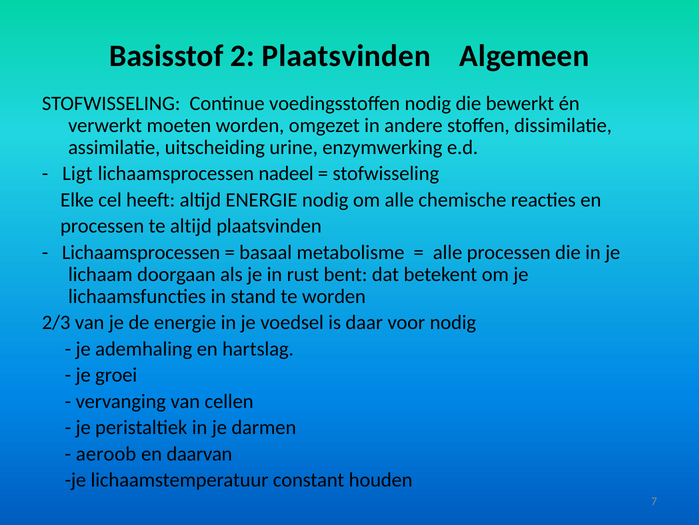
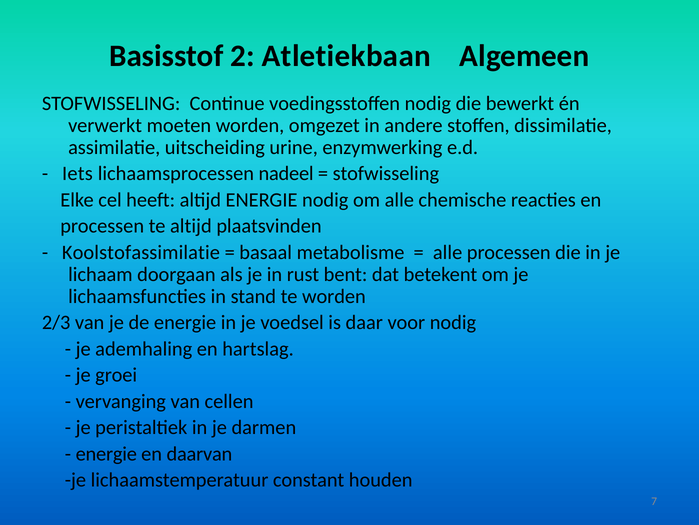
2 Plaatsvinden: Plaatsvinden -> Atletiekbaan (346, 56)
Ligt: Ligt -> Iets (77, 173)
Lichaamsprocessen: Lichaamsprocessen -> Koolstofassimilatie (141, 252)
aeroob: aeroob -> energie (106, 453)
